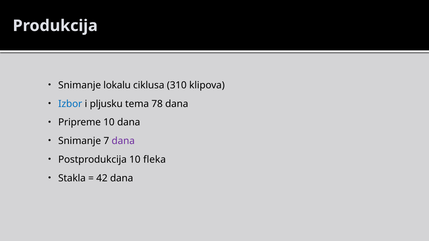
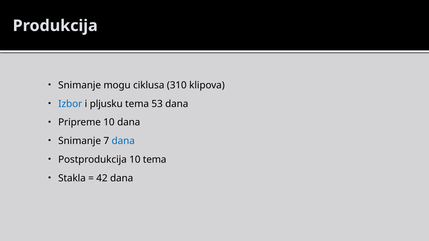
lokalu: lokalu -> mogu (117, 85)
78: 78 -> 53 (157, 104)
dana colour: purple -> blue (123, 141)
10 fleka: fleka -> tema (155, 160)
